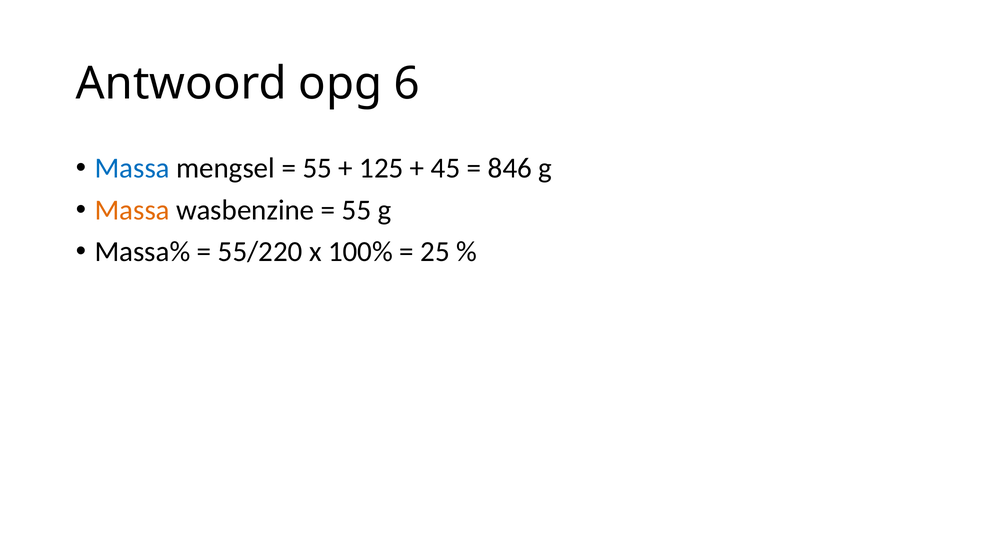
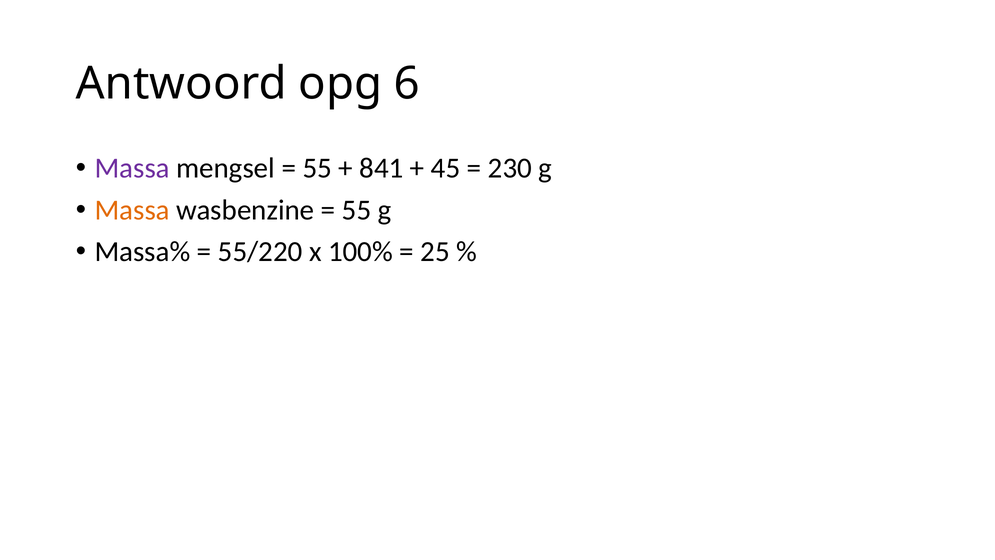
Massa colour: blue -> purple (132, 168)
125: 125 -> 841 (381, 168)
846: 846 -> 230 (510, 168)
